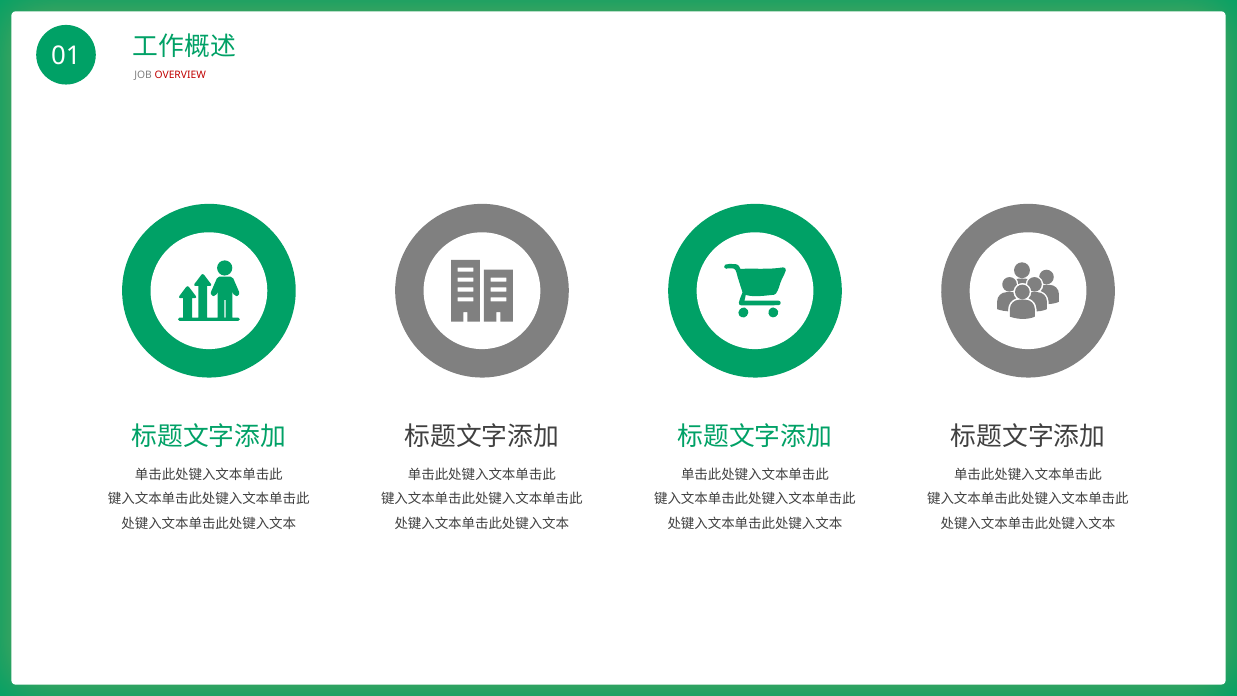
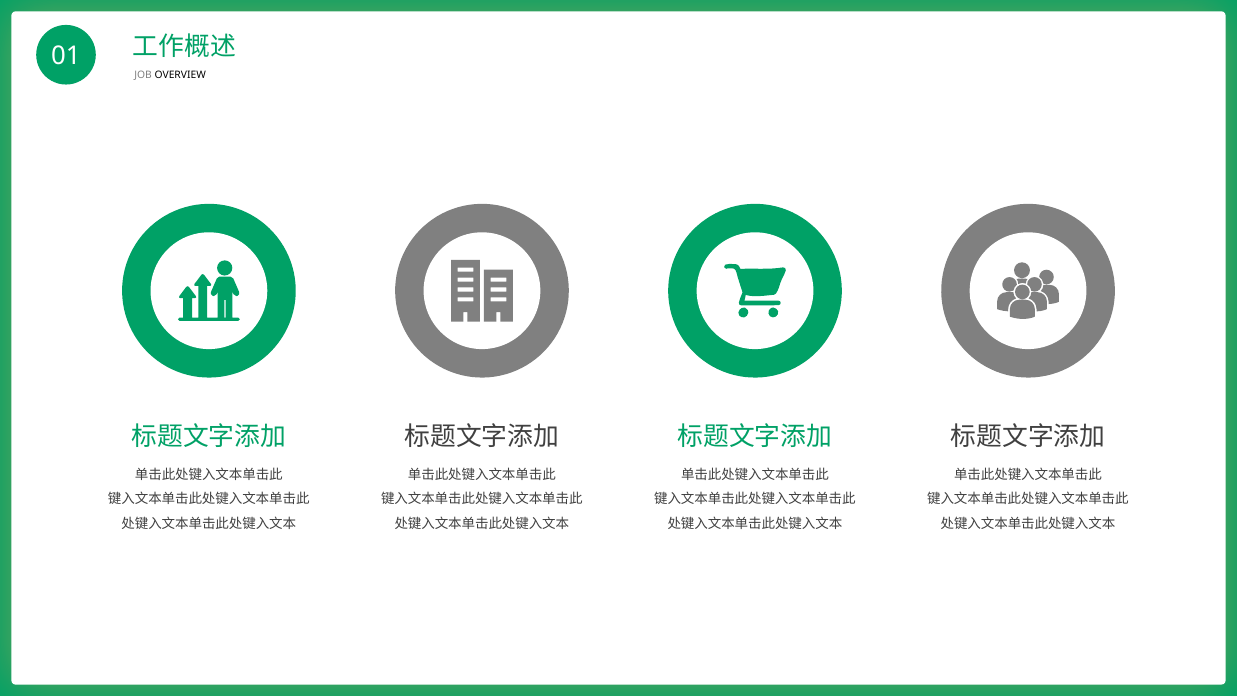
OVERVIEW colour: red -> black (180, 75)
